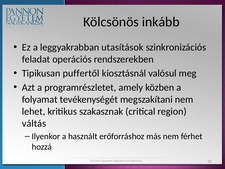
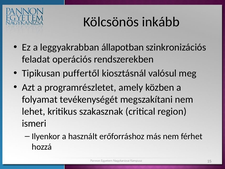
utasítások: utasítások -> állapotban (123, 47)
váltás: váltás -> ismeri (34, 123)
